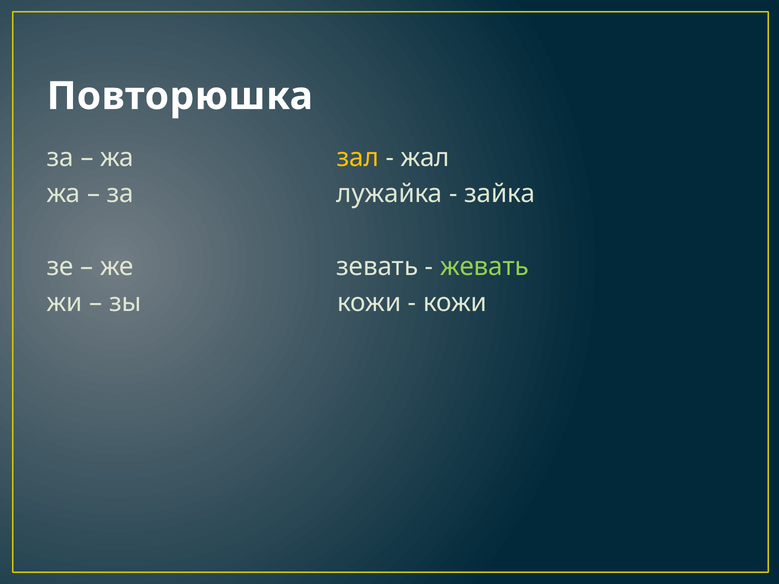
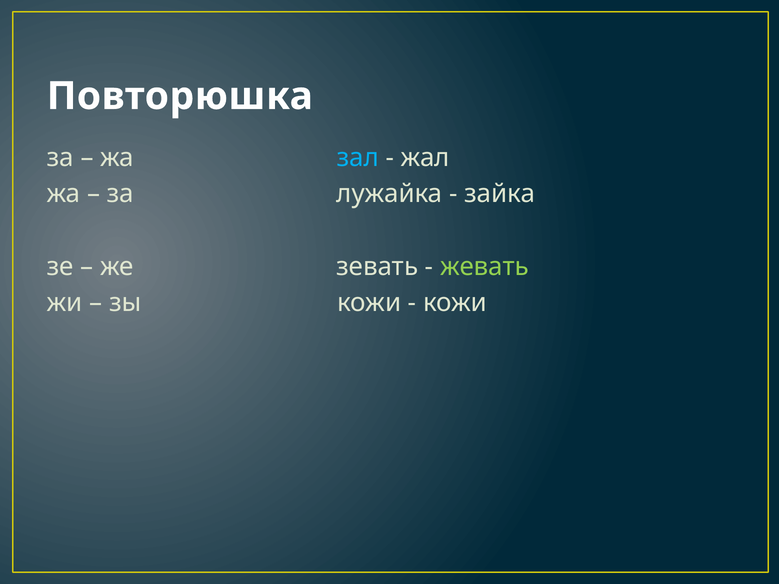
зал colour: yellow -> light blue (358, 158)
